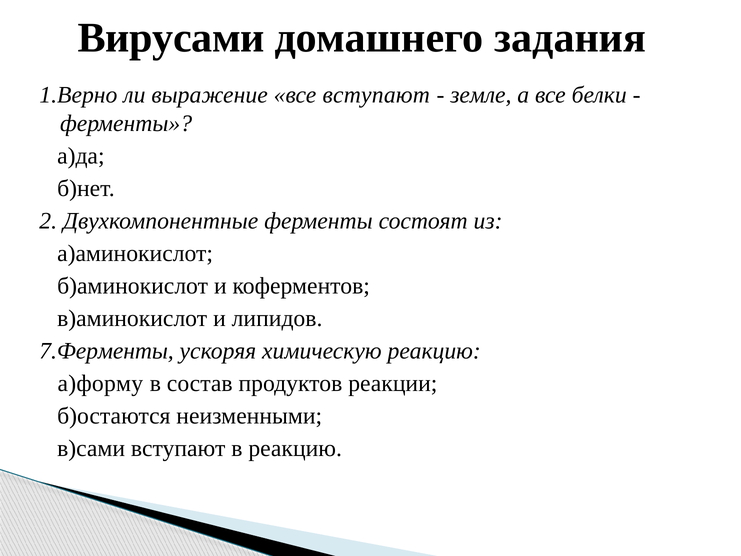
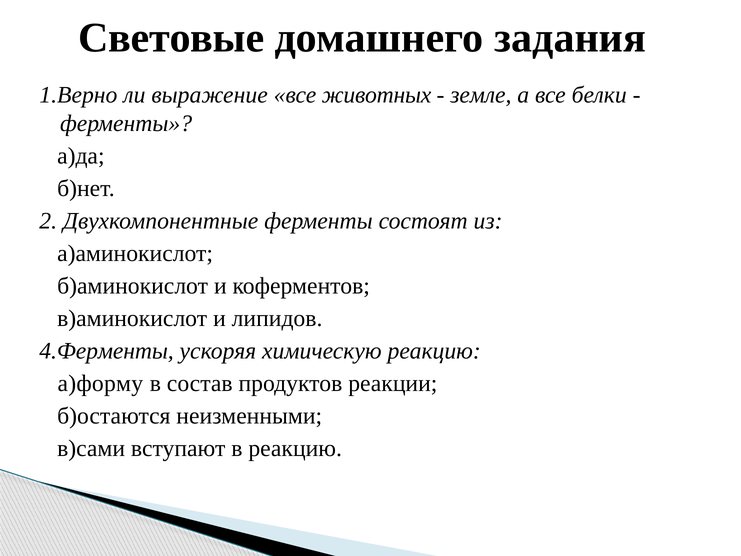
Вирусами: Вирусами -> Световые (171, 38)
все вступают: вступают -> животных (376, 95)
7.Ферменты: 7.Ферменты -> 4.Ферменты (107, 351)
